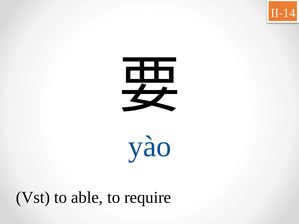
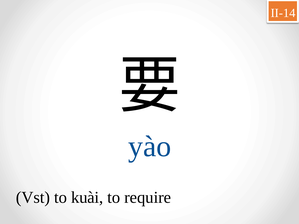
able: able -> kuài (87, 198)
